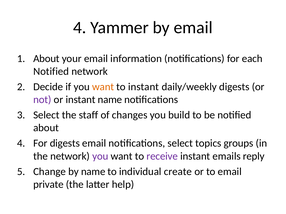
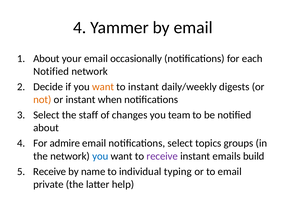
information: information -> occasionally (136, 59)
not colour: purple -> orange (42, 100)
instant name: name -> when (110, 100)
build: build -> team (179, 115)
For digests: digests -> admire (65, 144)
you colour: purple -> blue (100, 156)
reply: reply -> build (254, 156)
Change: Change -> Receive (50, 172)
create: create -> typing (178, 172)
